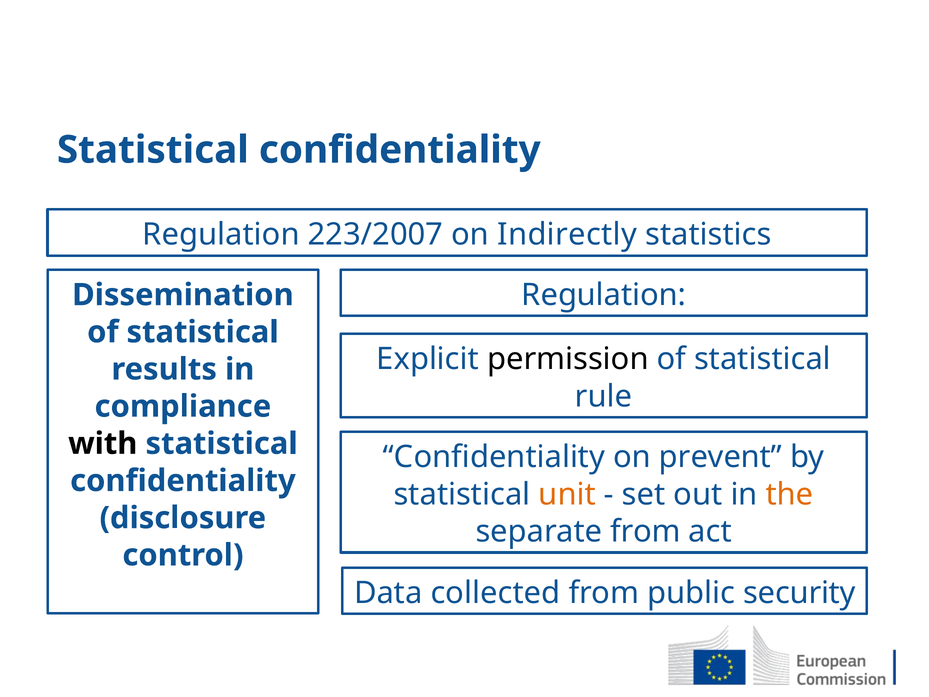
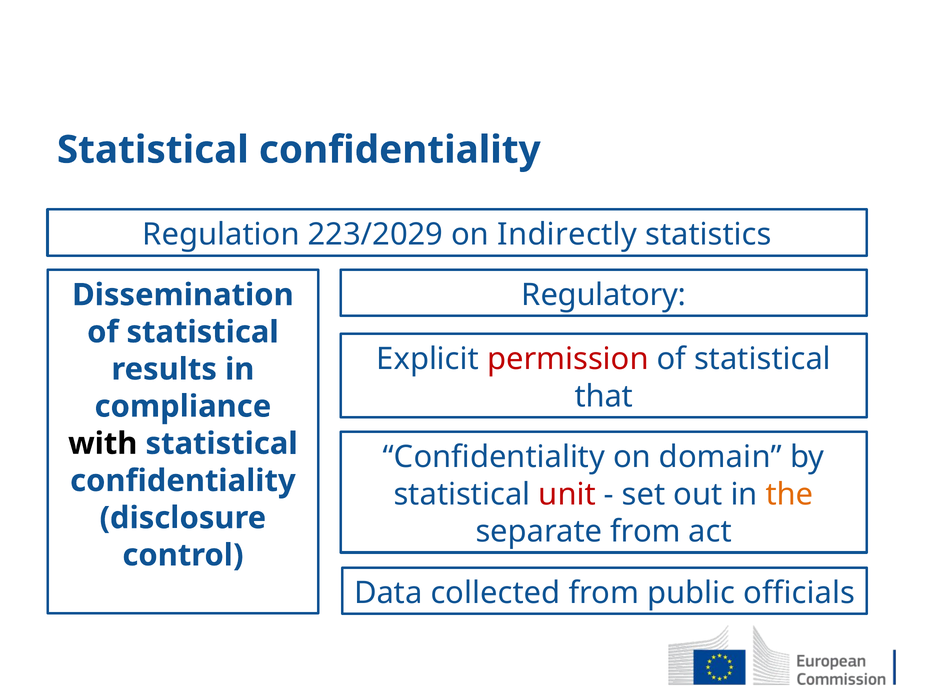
223/2007: 223/2007 -> 223/2029 (375, 235)
Regulation: Regulation -> Regulatory (604, 295)
permission colour: black -> red (568, 359)
rule: rule -> that (604, 396)
prevent: prevent -> domain (720, 457)
unit colour: orange -> red (567, 494)
security: security -> officials (799, 593)
